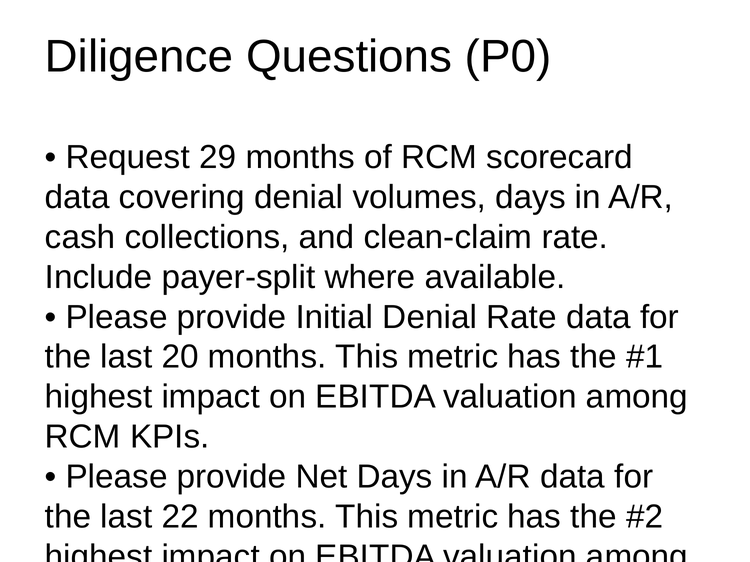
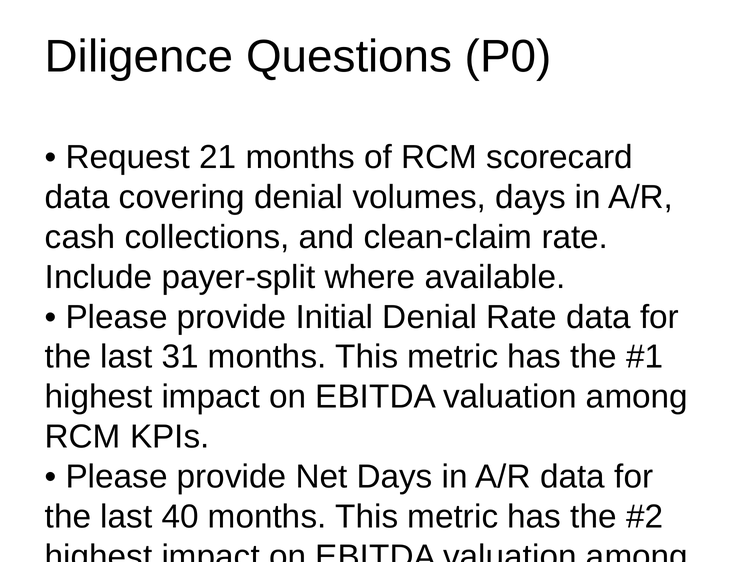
29: 29 -> 21 (218, 157)
20: 20 -> 31 (180, 357)
22: 22 -> 40 (180, 517)
